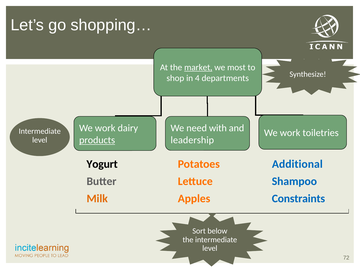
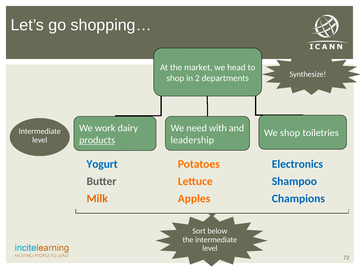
market underline: present -> none (198, 67)
most: most -> head (236, 67)
4: 4 -> 2 (197, 78)
work: work -> shop (290, 133)
Yogurt colour: black -> blue (102, 164)
Additional: Additional -> Electronics (297, 164)
Constraints: Constraints -> Champions (298, 199)
